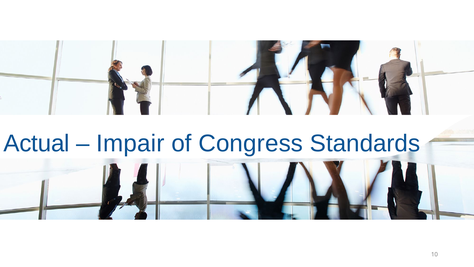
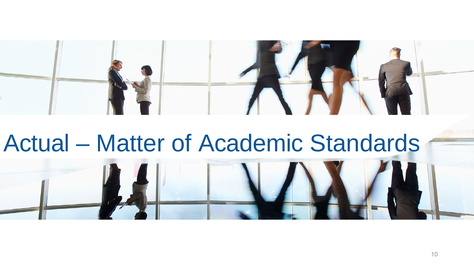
Impair: Impair -> Matter (131, 143)
Congress: Congress -> Academic (251, 143)
